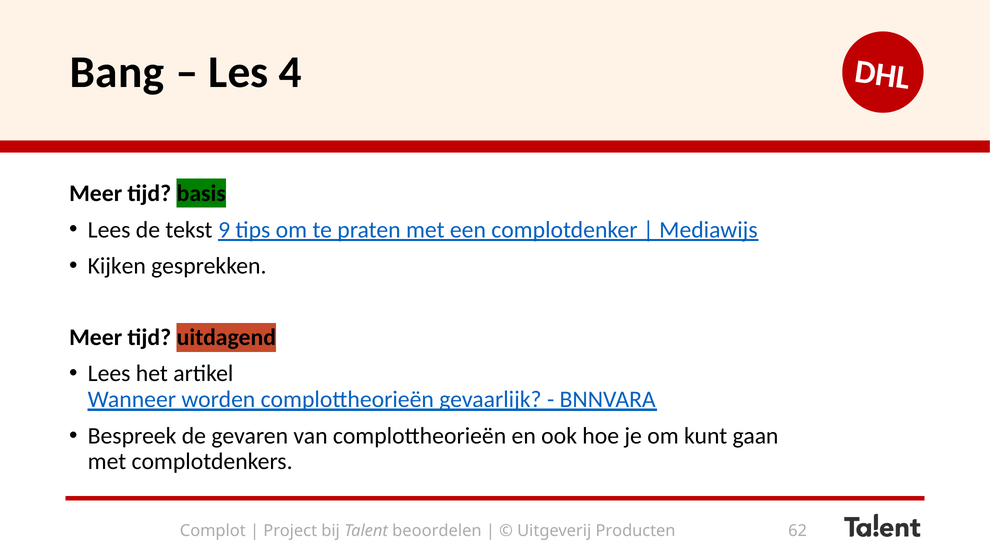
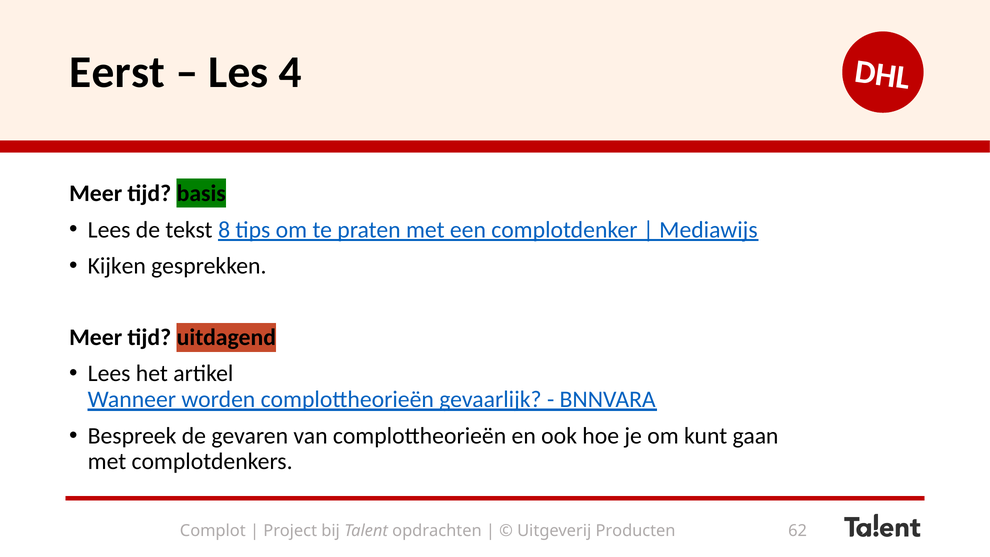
Bang: Bang -> Eerst (117, 72)
9: 9 -> 8 (224, 230)
beoordelen: beoordelen -> opdrachten (437, 531)
